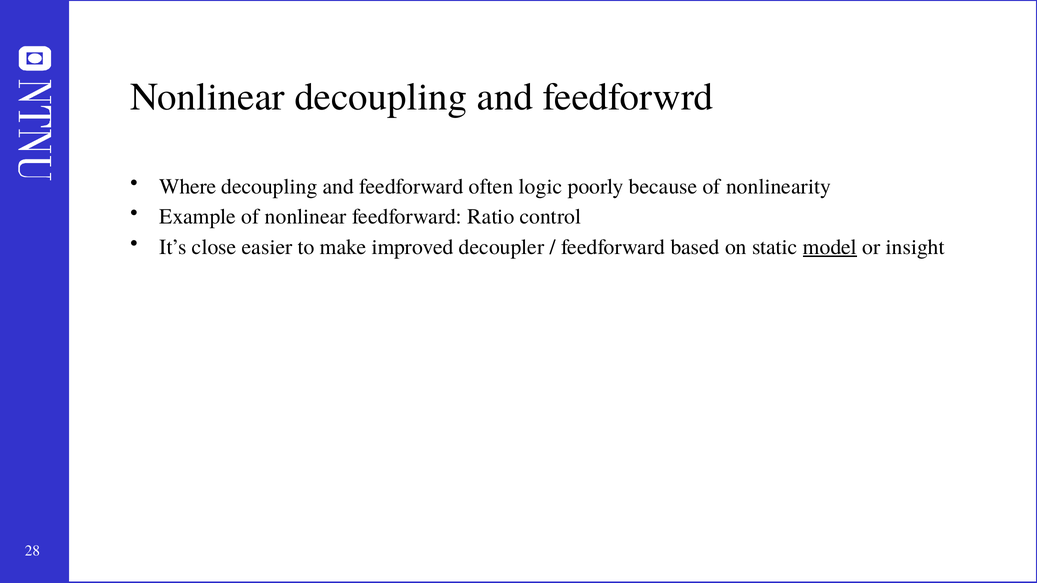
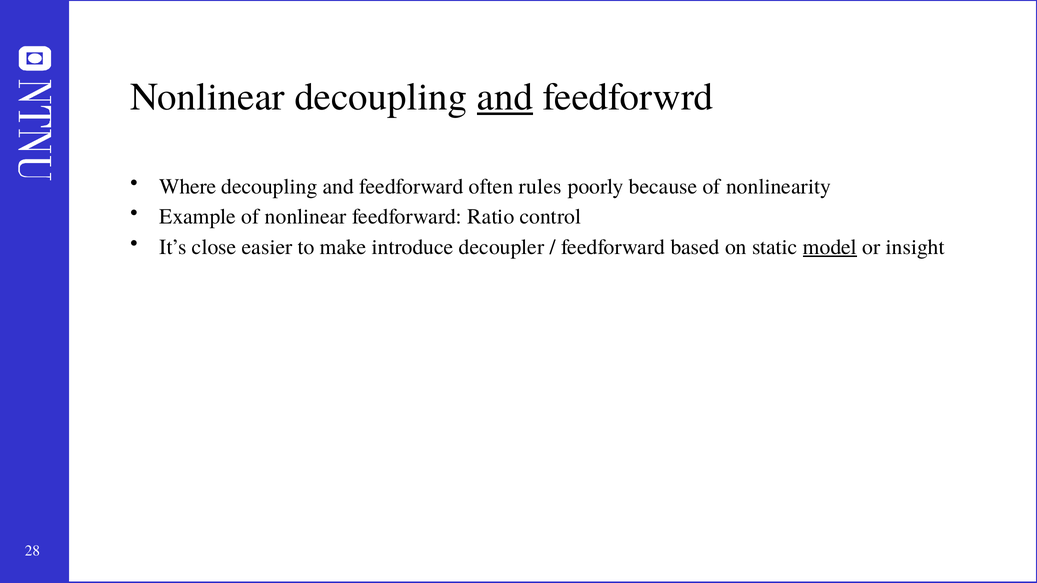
and underline: none -> present (505, 97)
logic: logic -> rules (540, 187)
improved: improved -> introduce (413, 247)
